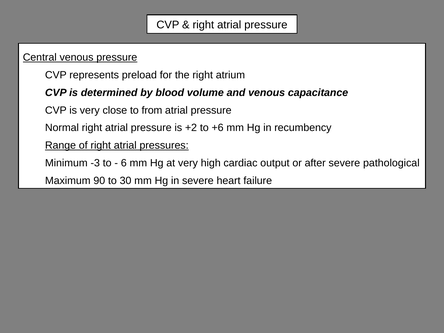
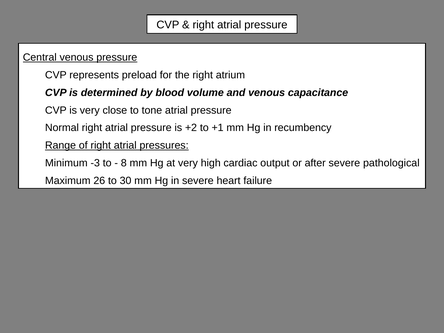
from: from -> tone (152, 110)
+6: +6 -> +1 (218, 128)
6: 6 -> 8 (124, 163)
90: 90 -> 26 (99, 181)
